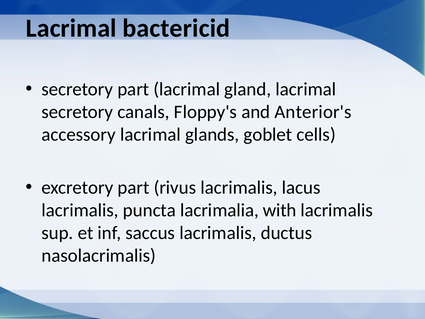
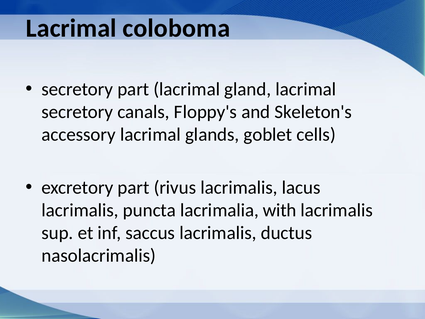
bactericid: bactericid -> coloboma (176, 28)
Anterior's: Anterior's -> Skeleton's (313, 112)
